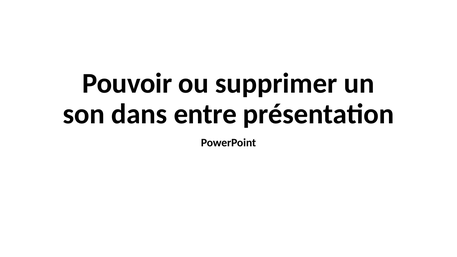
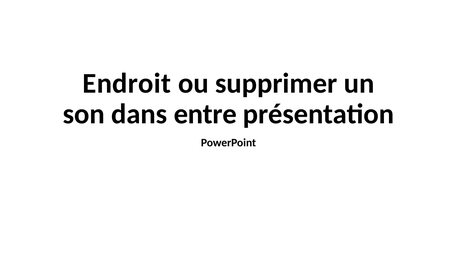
Pouvoir: Pouvoir -> Endroit (127, 83)
